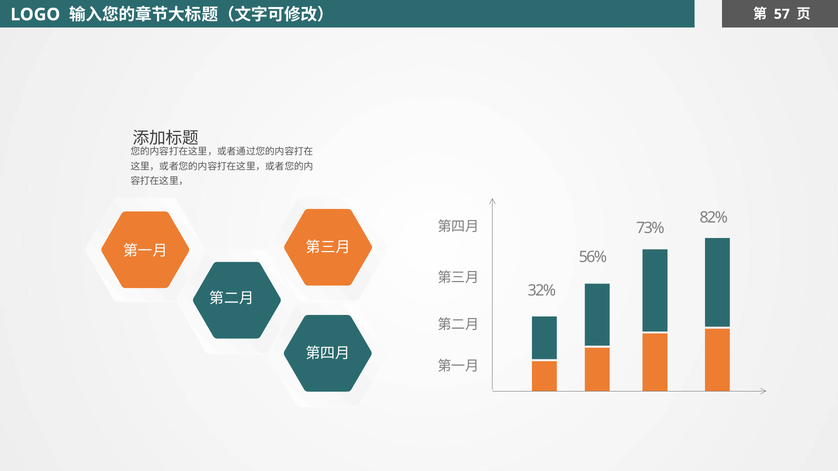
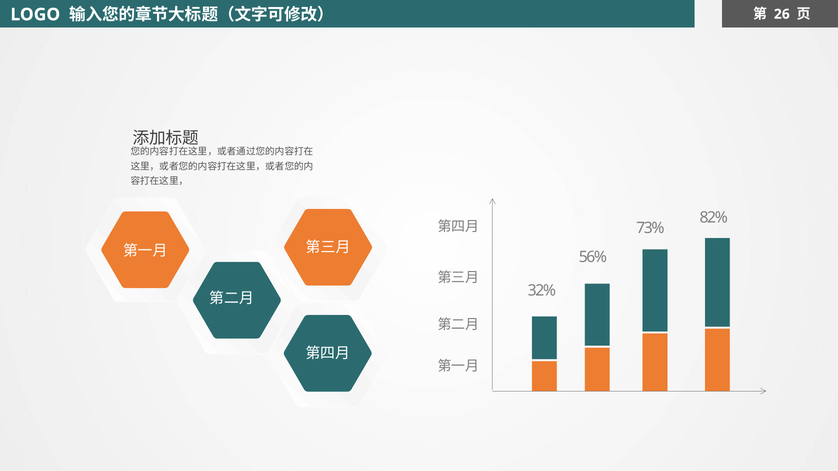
57: 57 -> 26 (782, 14)
